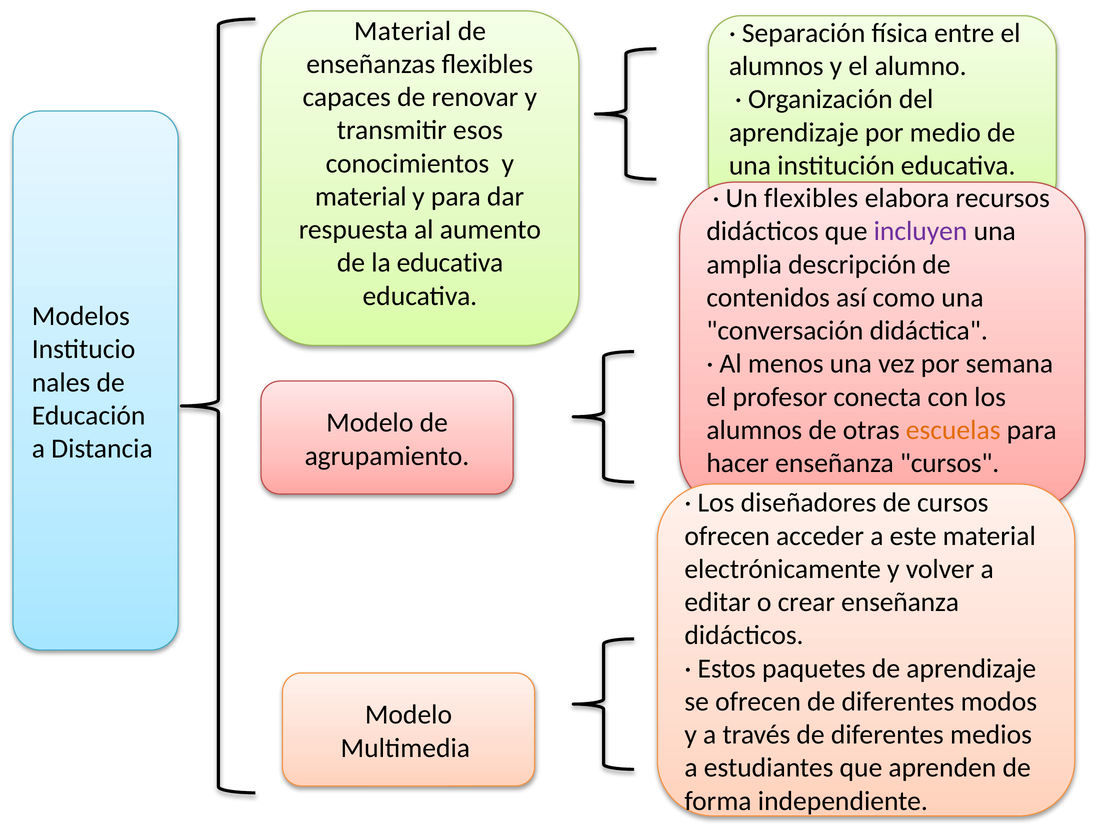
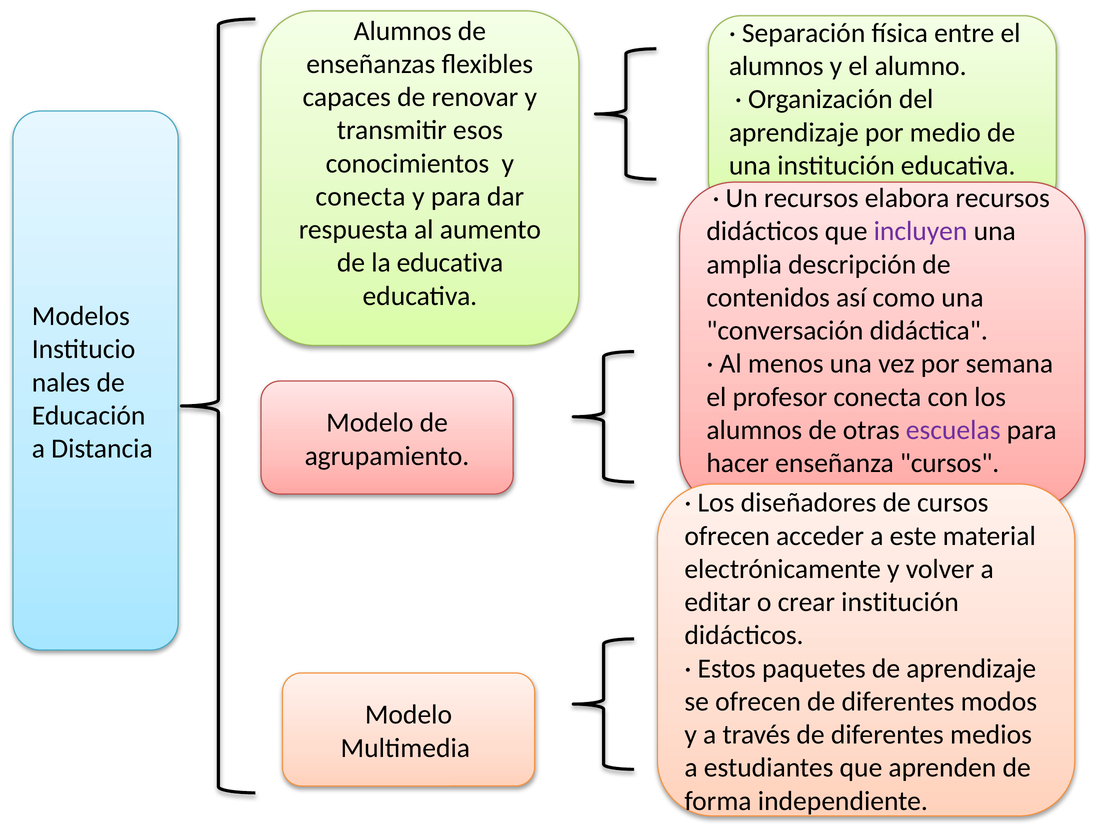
Material: Material -> Alumnos (403, 31)
material: material -> conecta (361, 197)
Un flexibles: flexibles -> recursos (811, 198)
escuelas colour: orange -> purple (953, 430)
crear enseñanza: enseñanza -> institución (900, 602)
